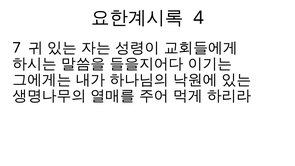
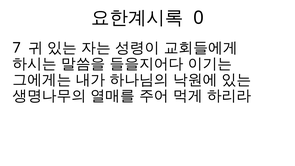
4: 4 -> 0 (199, 18)
